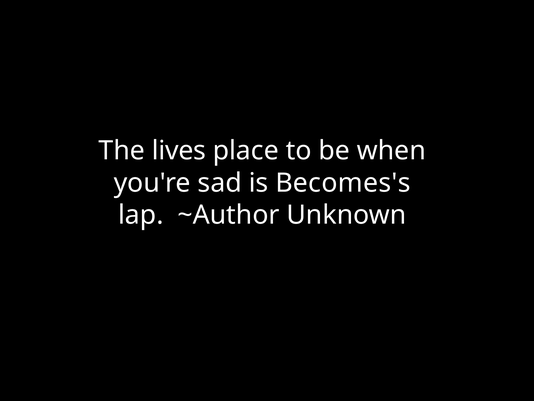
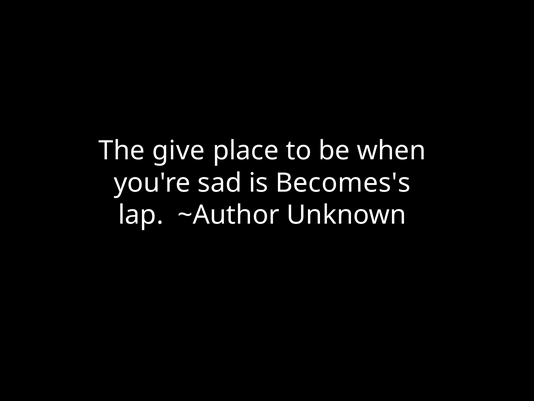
lives: lives -> give (179, 151)
